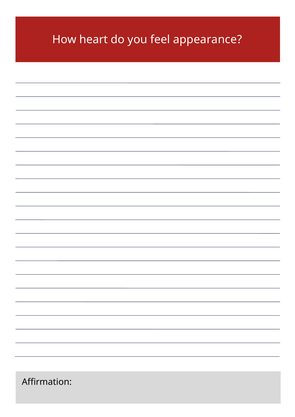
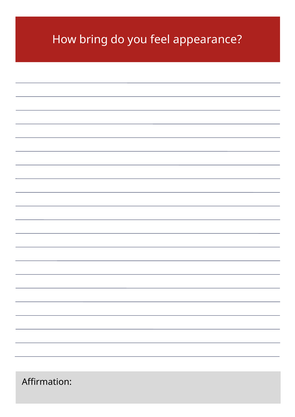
heart: heart -> bring (94, 40)
